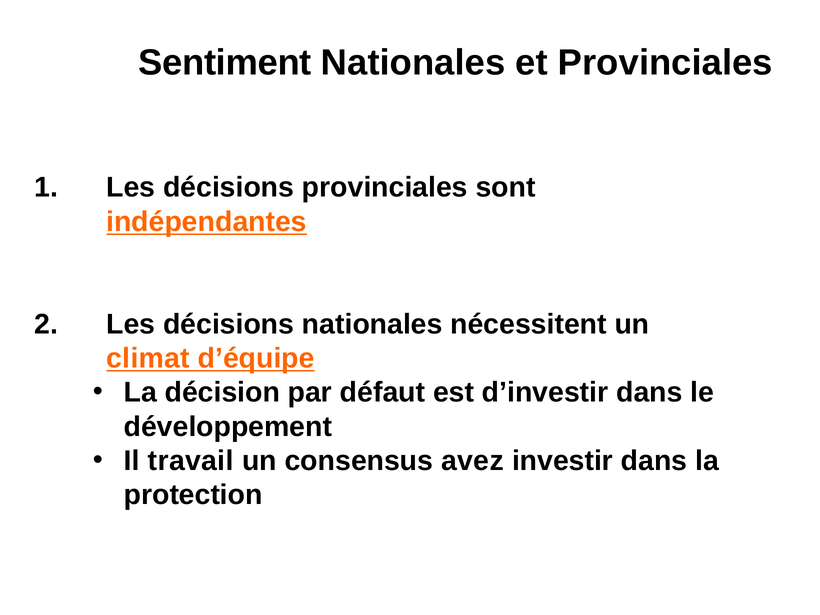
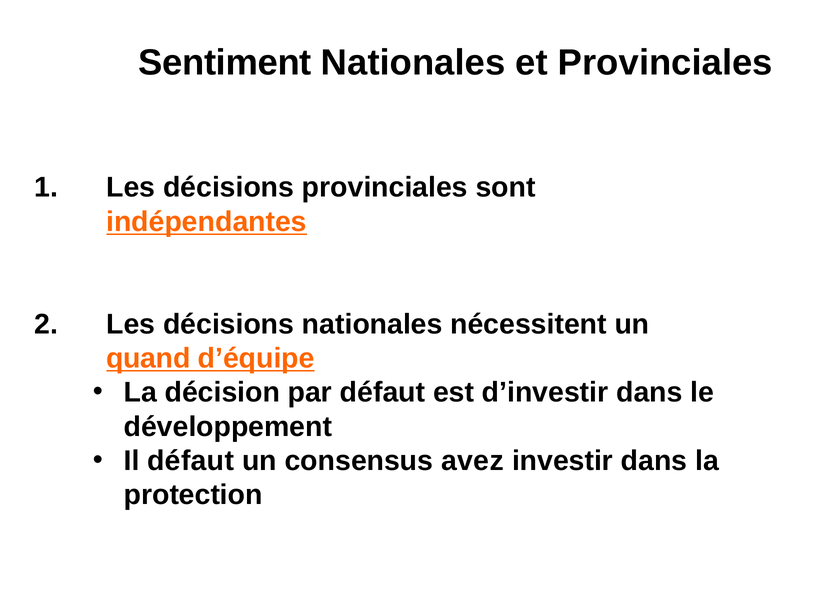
climat: climat -> quand (148, 358)
Il travail: travail -> défaut (191, 461)
